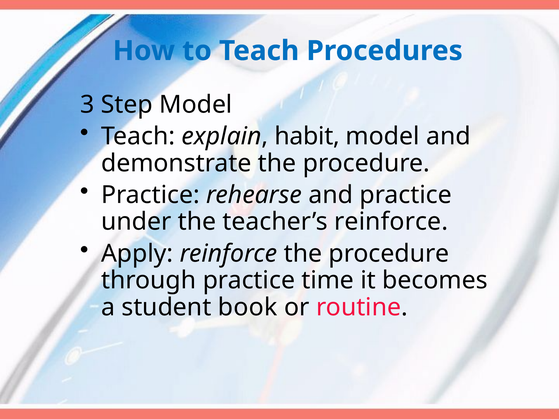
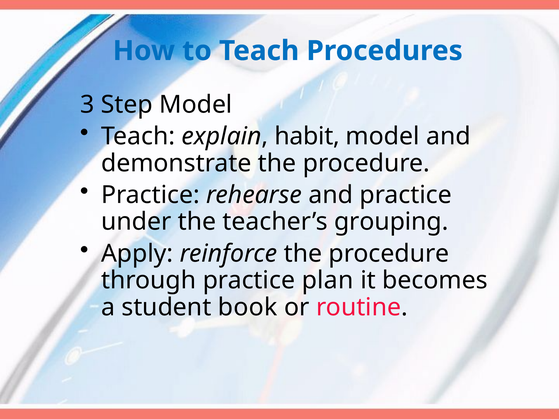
teacher’s reinforce: reinforce -> grouping (391, 222)
time: time -> plan (328, 281)
